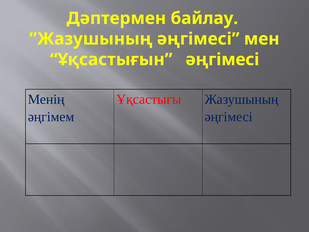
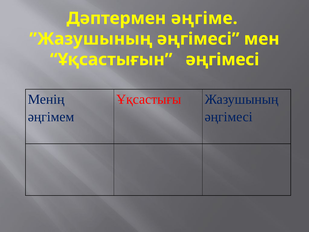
байлау: байлау -> әңгіме (204, 18)
